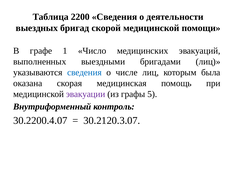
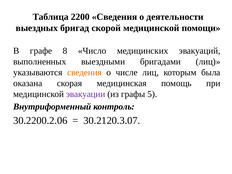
1: 1 -> 8 (65, 51)
сведения colour: blue -> orange (84, 72)
30.2200.4.07: 30.2200.4.07 -> 30.2200.2.06 (40, 120)
